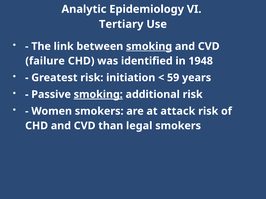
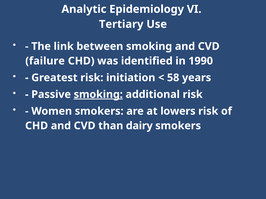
smoking underline: present -> none (149, 46)
1948: 1948 -> 1990 (201, 61)
59: 59 -> 58 (173, 78)
attack: attack -> lowers (178, 111)
legal: legal -> dairy (139, 126)
